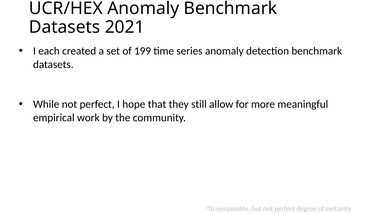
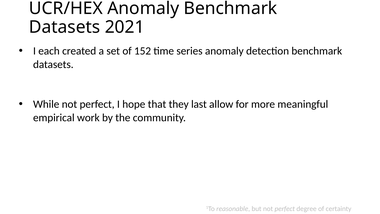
199: 199 -> 152 (143, 51)
still: still -> last (199, 104)
